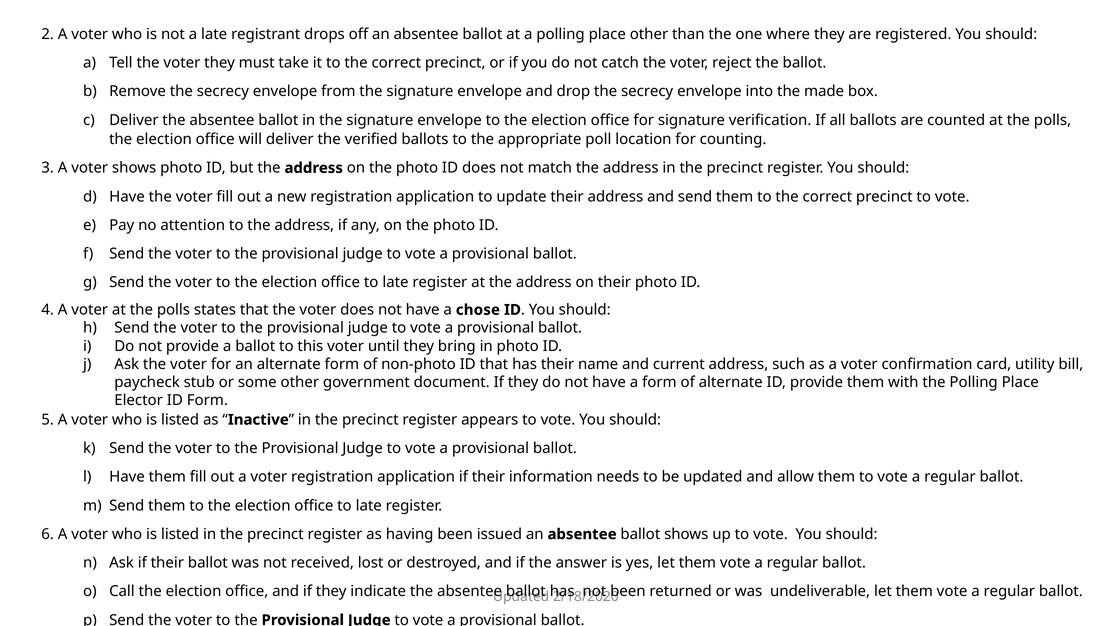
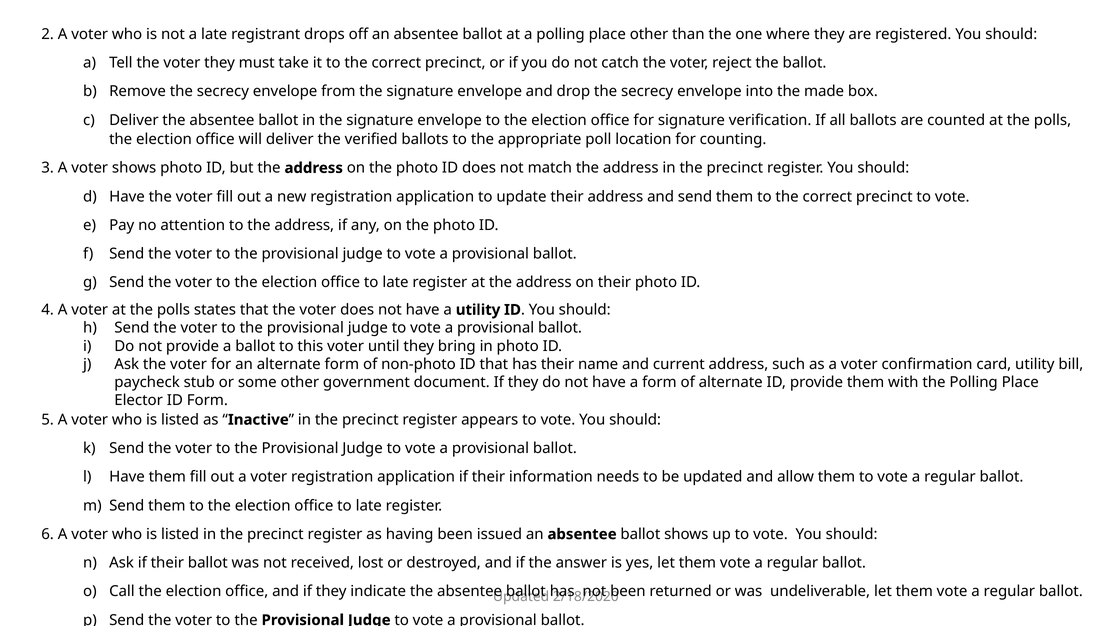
a chose: chose -> utility (478, 310)
